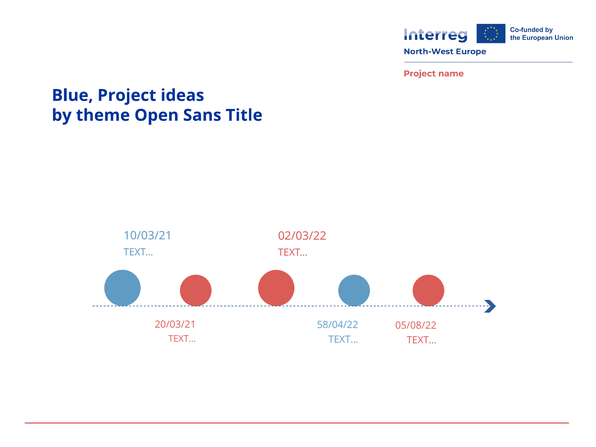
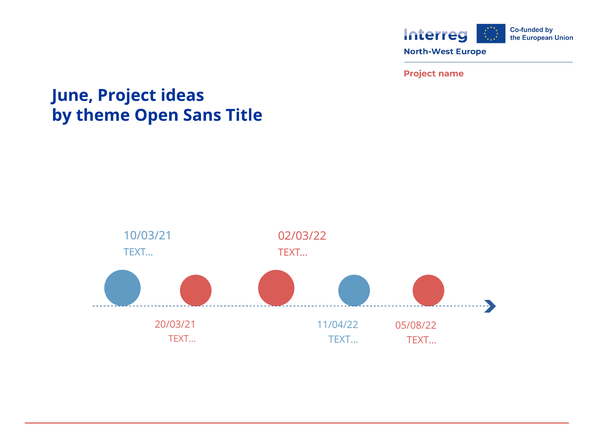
Blue: Blue -> June (72, 95)
58/04/22: 58/04/22 -> 11/04/22 (338, 325)
